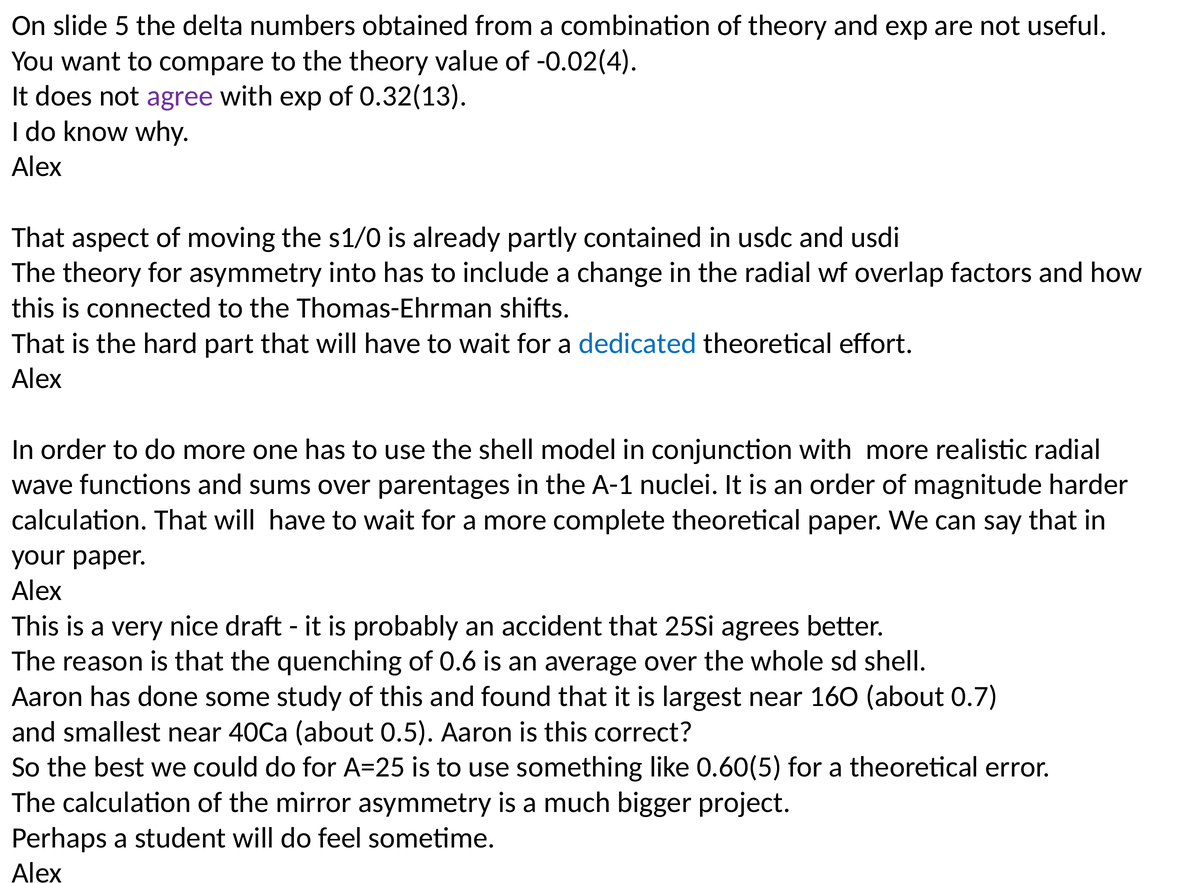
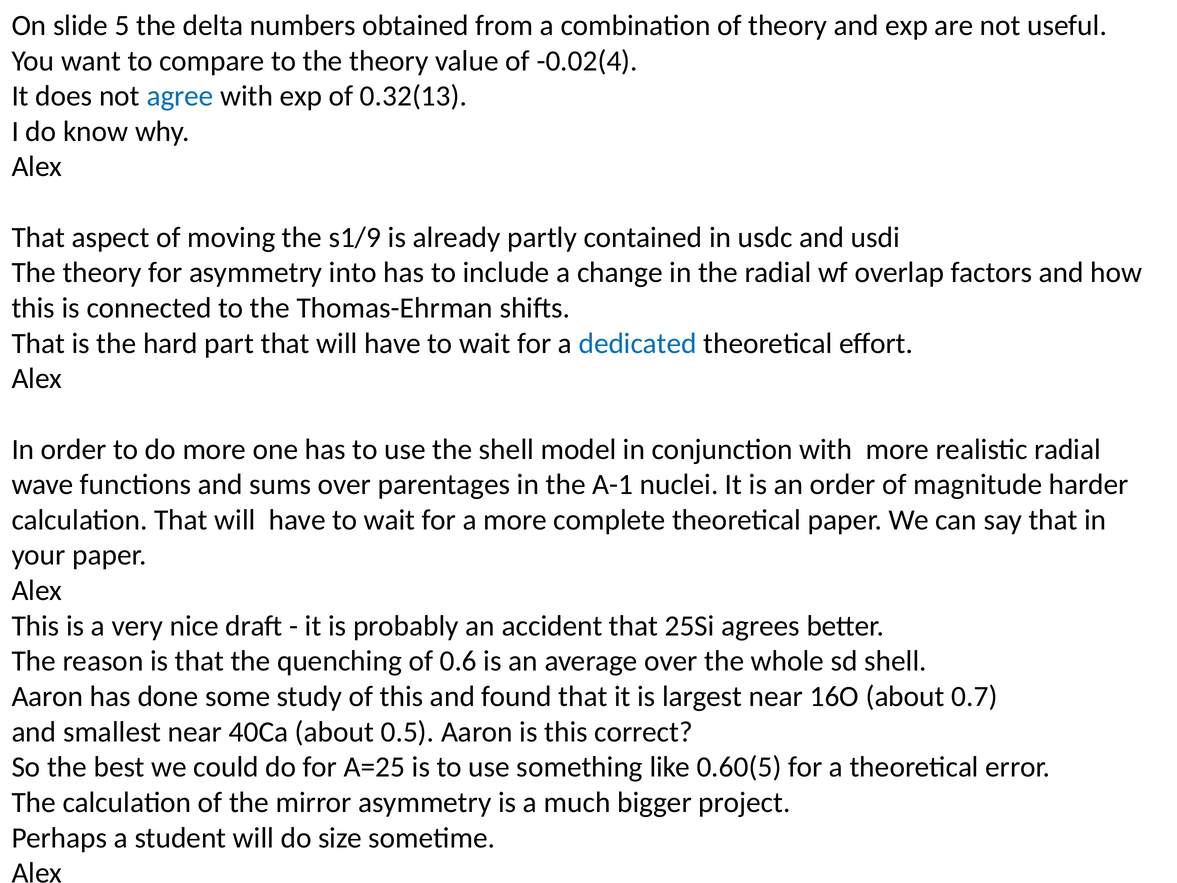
agree colour: purple -> blue (180, 96)
s1/0: s1/0 -> s1/9 (355, 237)
feel: feel -> size (340, 838)
